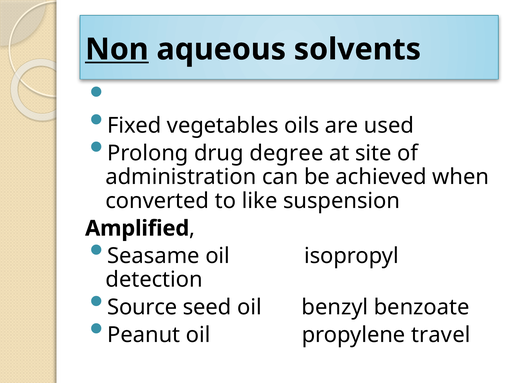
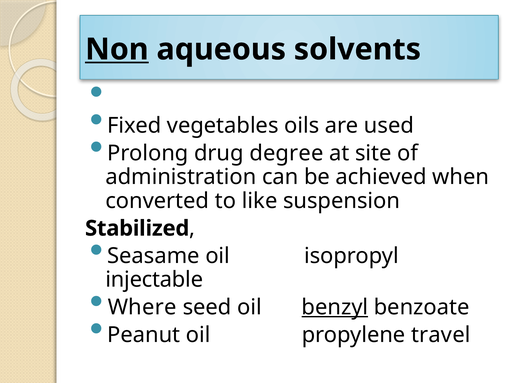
Amplified: Amplified -> Stabilized (137, 228)
detection: detection -> injectable (154, 279)
Source: Source -> Where (142, 307)
benzyl underline: none -> present (335, 307)
